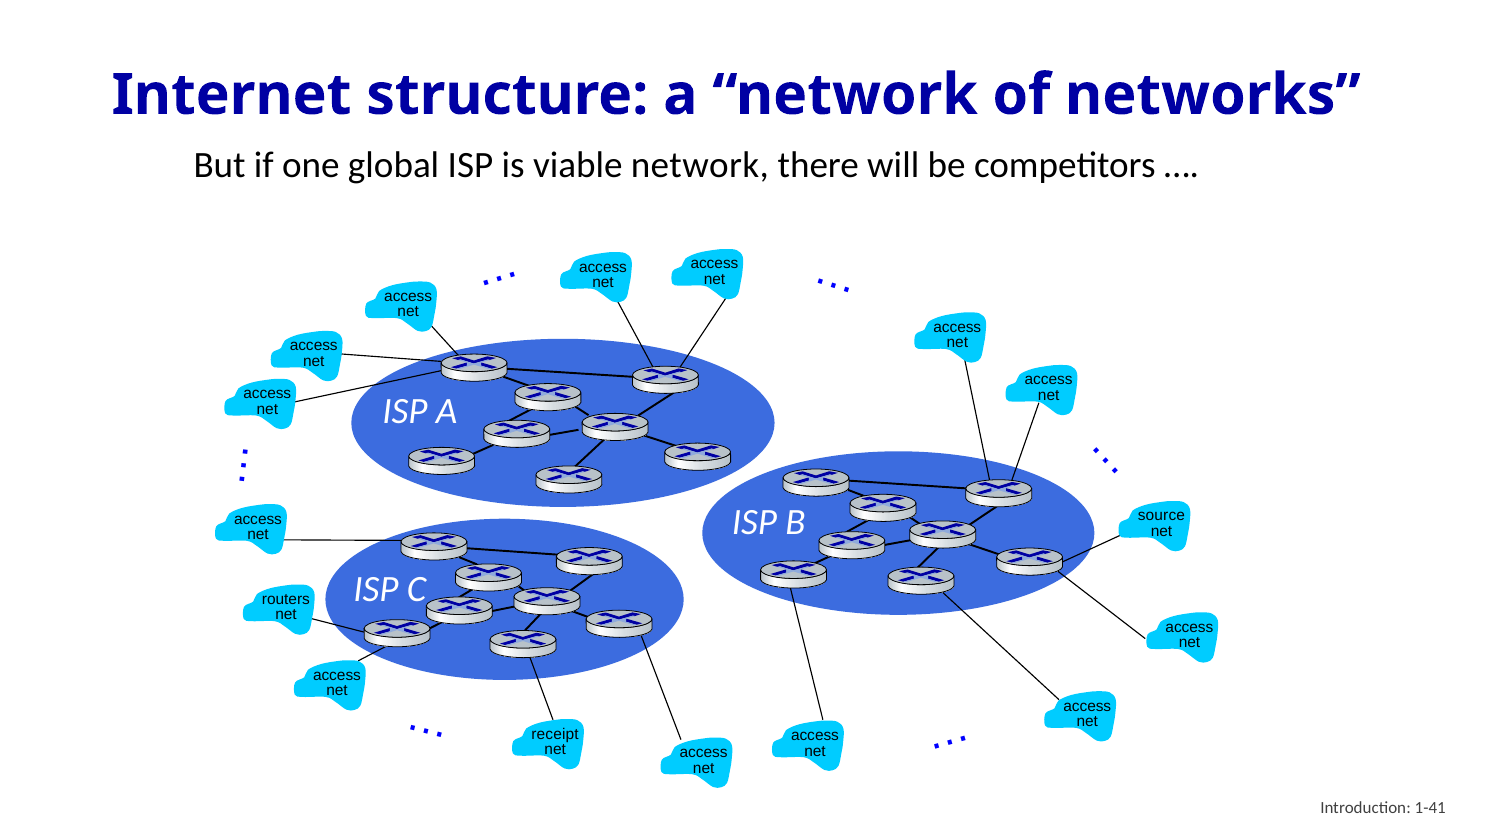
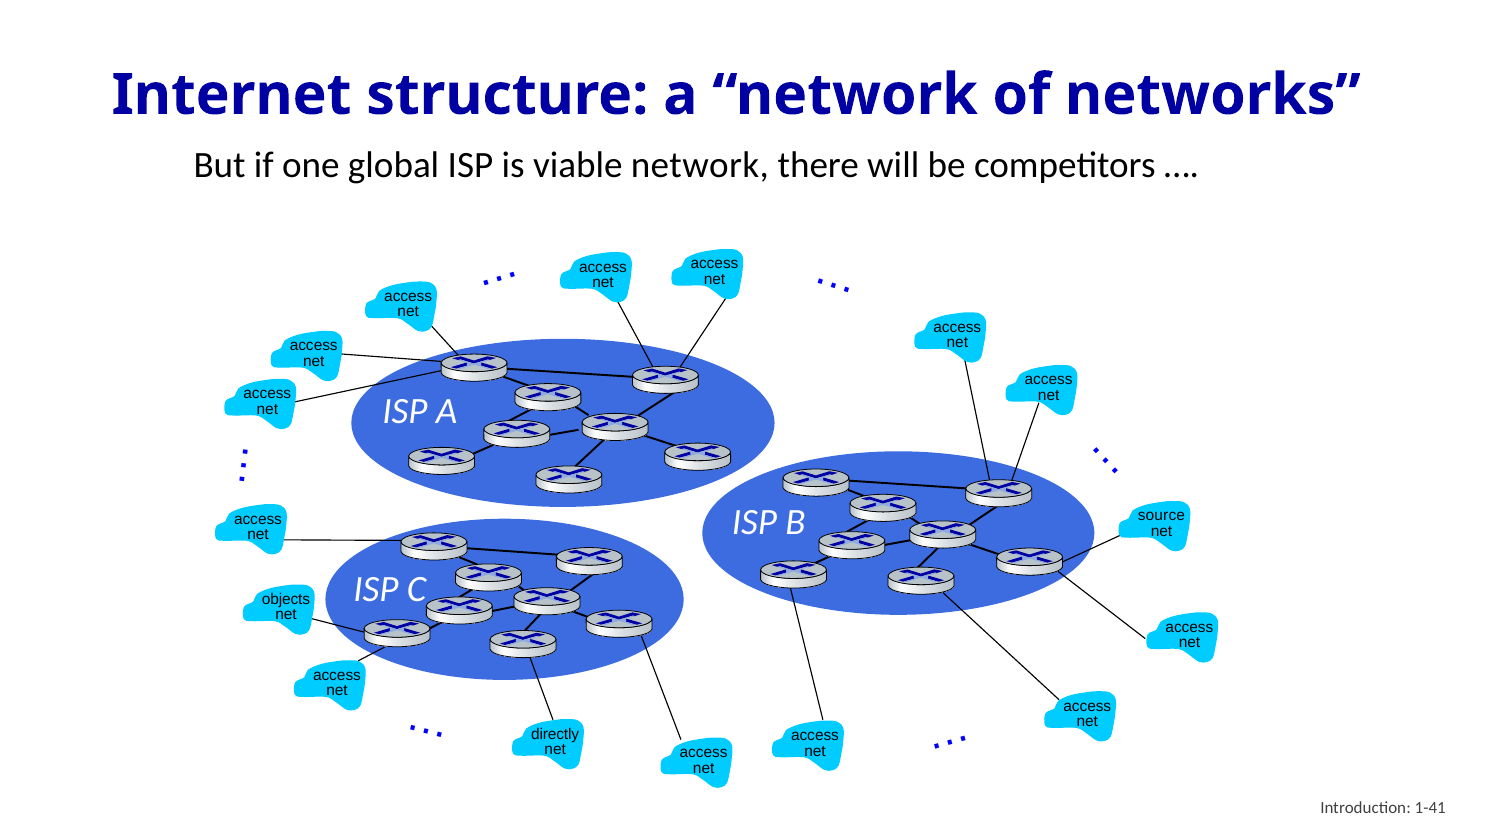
routers: routers -> objects (286, 600)
receipt: receipt -> directly (555, 734)
